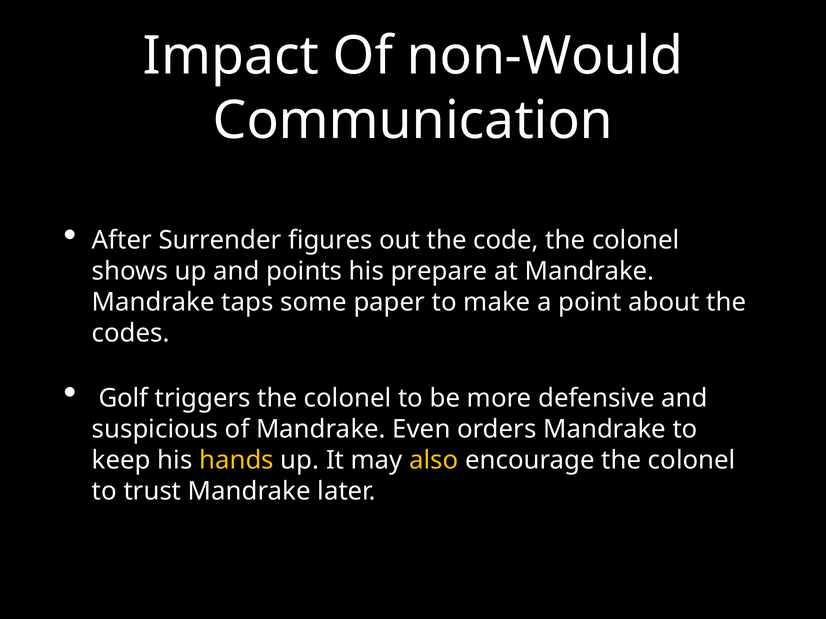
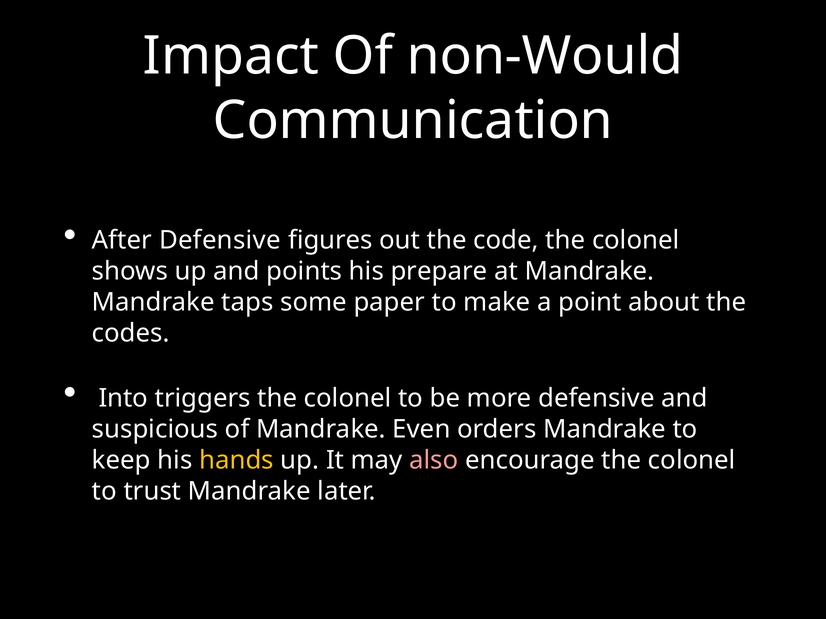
After Surrender: Surrender -> Defensive (220, 241)
Golf: Golf -> Into (123, 398)
also colour: yellow -> pink (434, 460)
